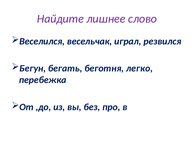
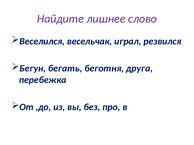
легко: легко -> друга (139, 69)
